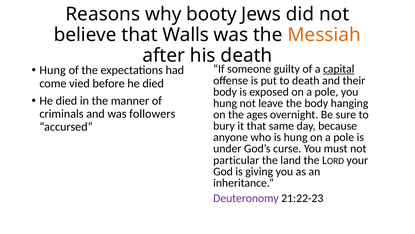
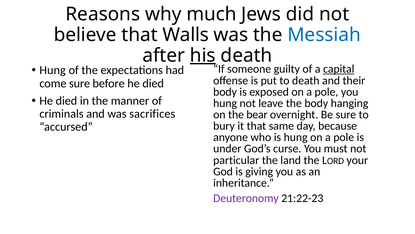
booty: booty -> much (211, 14)
Messiah colour: orange -> blue (324, 35)
his underline: none -> present (203, 55)
come vied: vied -> sure (80, 83)
followers: followers -> sacrifices (152, 114)
ages: ages -> bear (257, 114)
